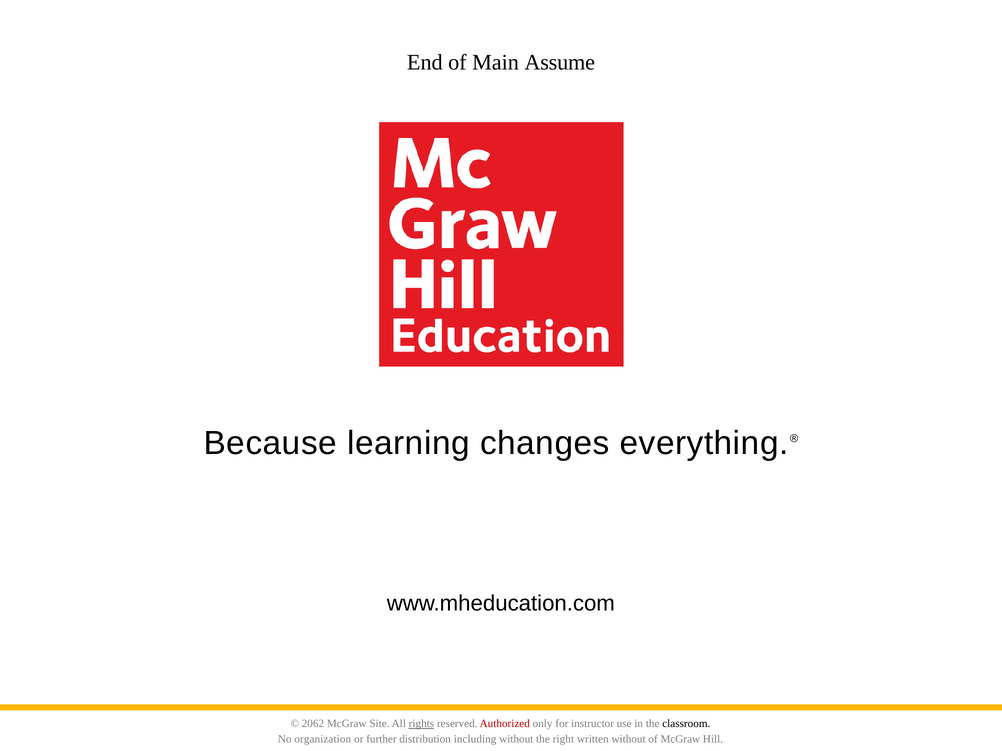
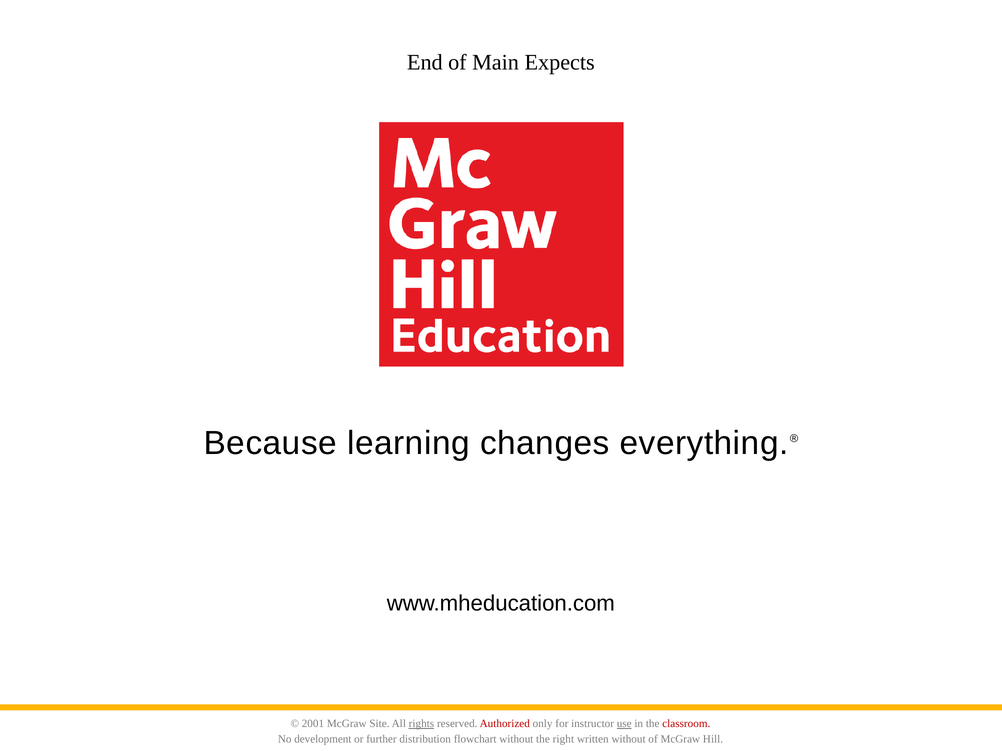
Assume: Assume -> Expects (560, 63)
2062: 2062 -> 2001 (313, 724)
use underline: none -> present (624, 724)
classroom colour: black -> red (686, 724)
organization: organization -> development (323, 740)
including: including -> flowchart (475, 740)
